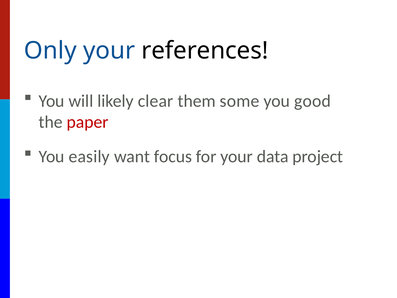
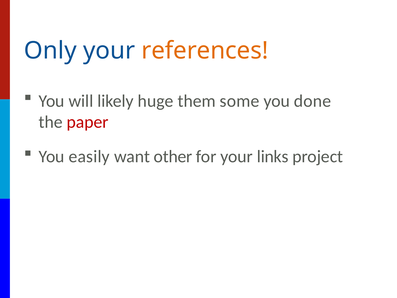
references colour: black -> orange (205, 50)
clear: clear -> huge (156, 101)
good: good -> done (313, 101)
focus: focus -> other (173, 156)
data: data -> links (273, 156)
